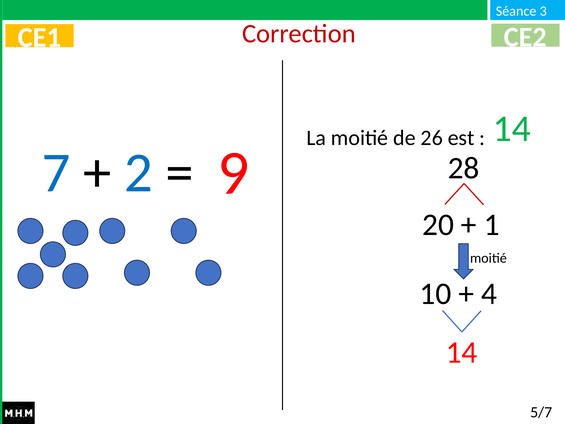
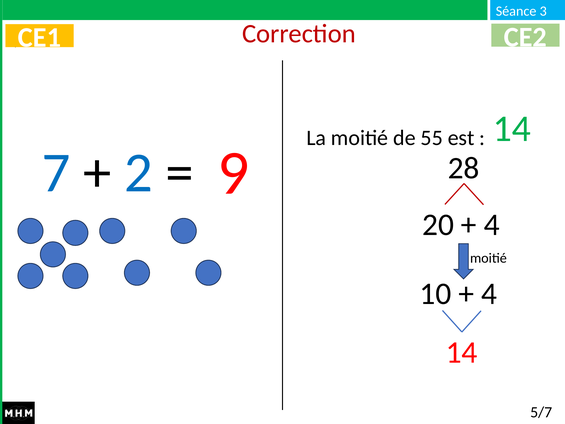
26: 26 -> 55 (432, 138)
1: 1 -> 4 (492, 225)
